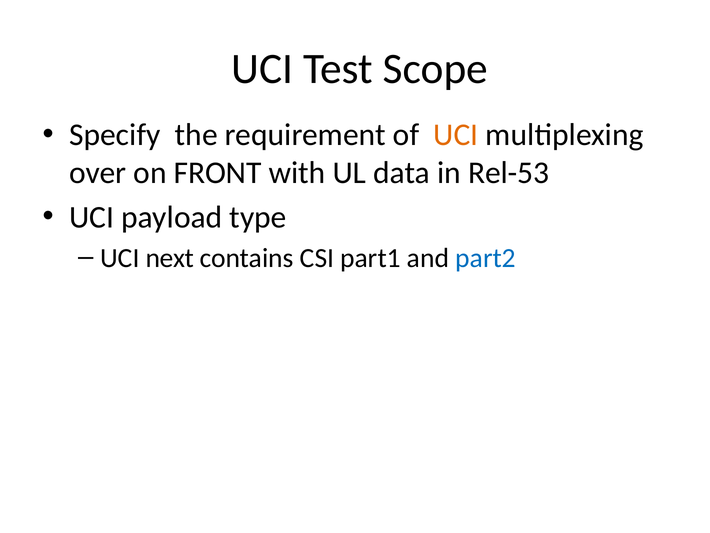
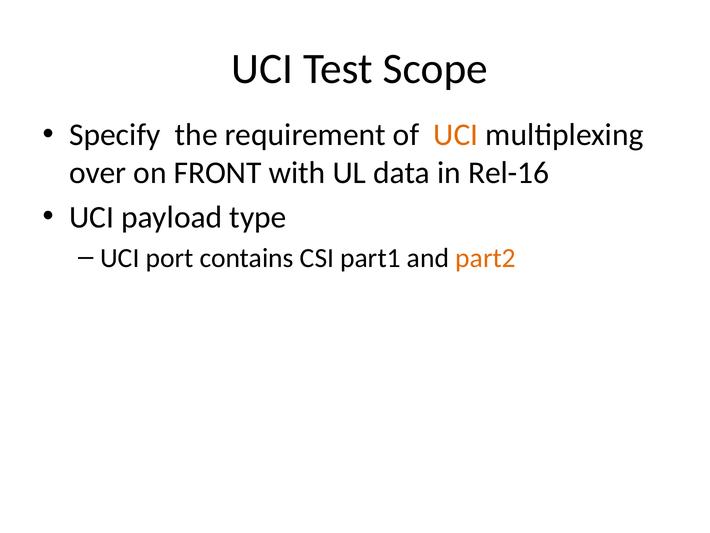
Rel-53: Rel-53 -> Rel-16 (509, 173)
next: next -> port (170, 258)
part2 colour: blue -> orange (486, 258)
